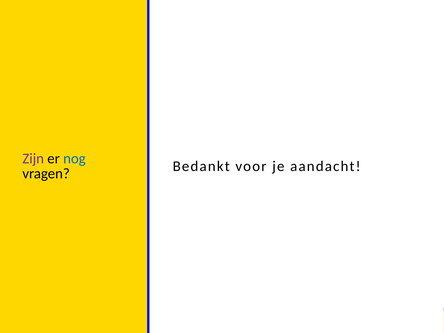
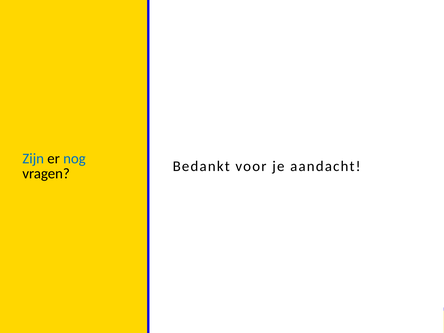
Zijn colour: purple -> blue (33, 159)
